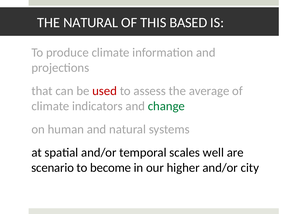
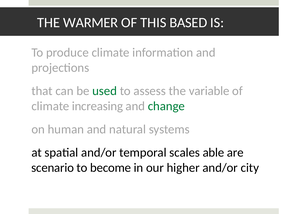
THE NATURAL: NATURAL -> WARMER (91, 23)
used colour: red -> green (105, 91)
average: average -> variable (209, 91)
indicators: indicators -> increasing (97, 106)
well: well -> able (213, 153)
